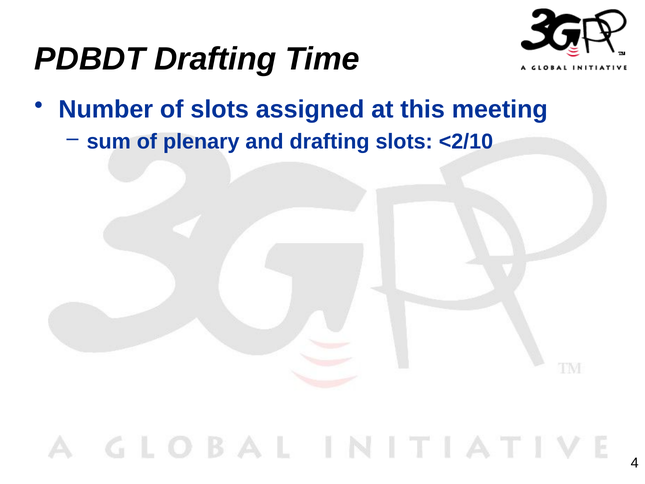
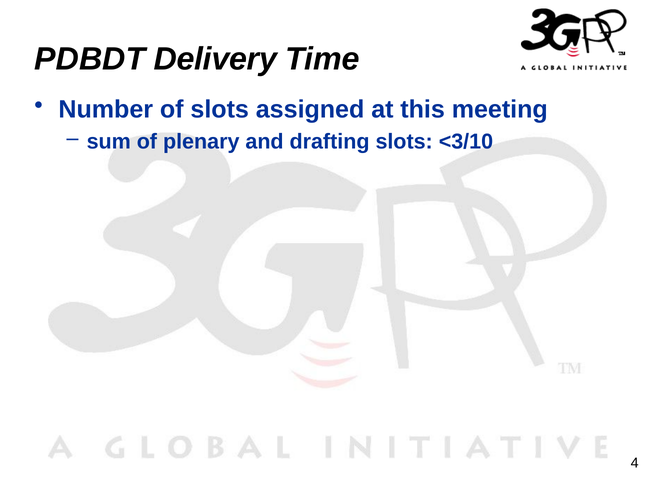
PDBDT Drafting: Drafting -> Delivery (215, 59)
<2/10: <2/10 -> <3/10 (466, 141)
